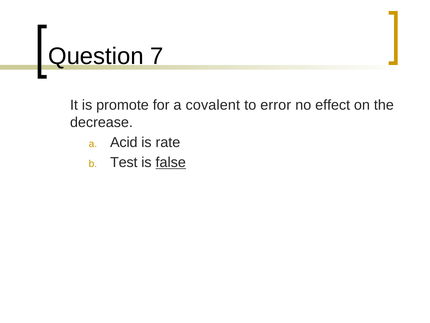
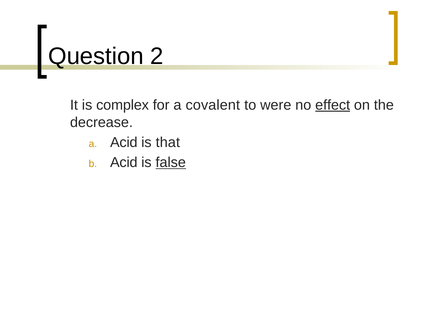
7: 7 -> 2 (157, 56)
promote: promote -> complex (123, 105)
error: error -> were (276, 105)
effect underline: none -> present (333, 105)
rate: rate -> that (168, 142)
Test: Test -> Acid (124, 162)
